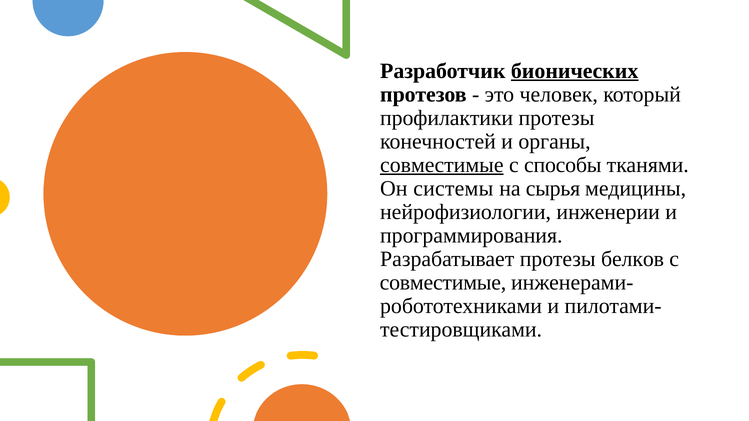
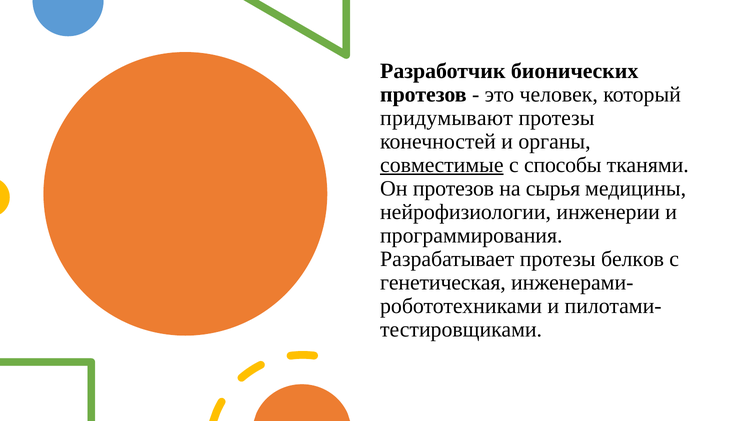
бионических underline: present -> none (575, 71)
профилактики: профилактики -> придумывают (446, 118)
Он системы: системы -> протезов (454, 189)
совместимые: совместимые -> генетическая (443, 283)
